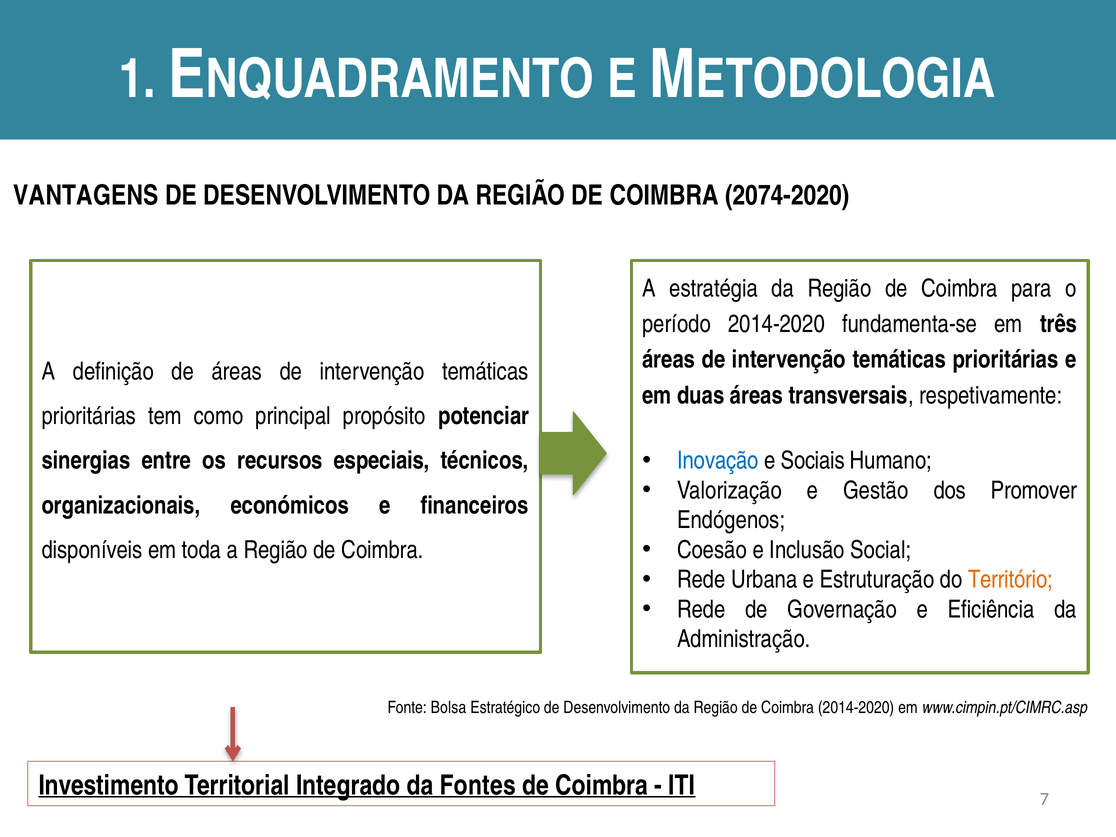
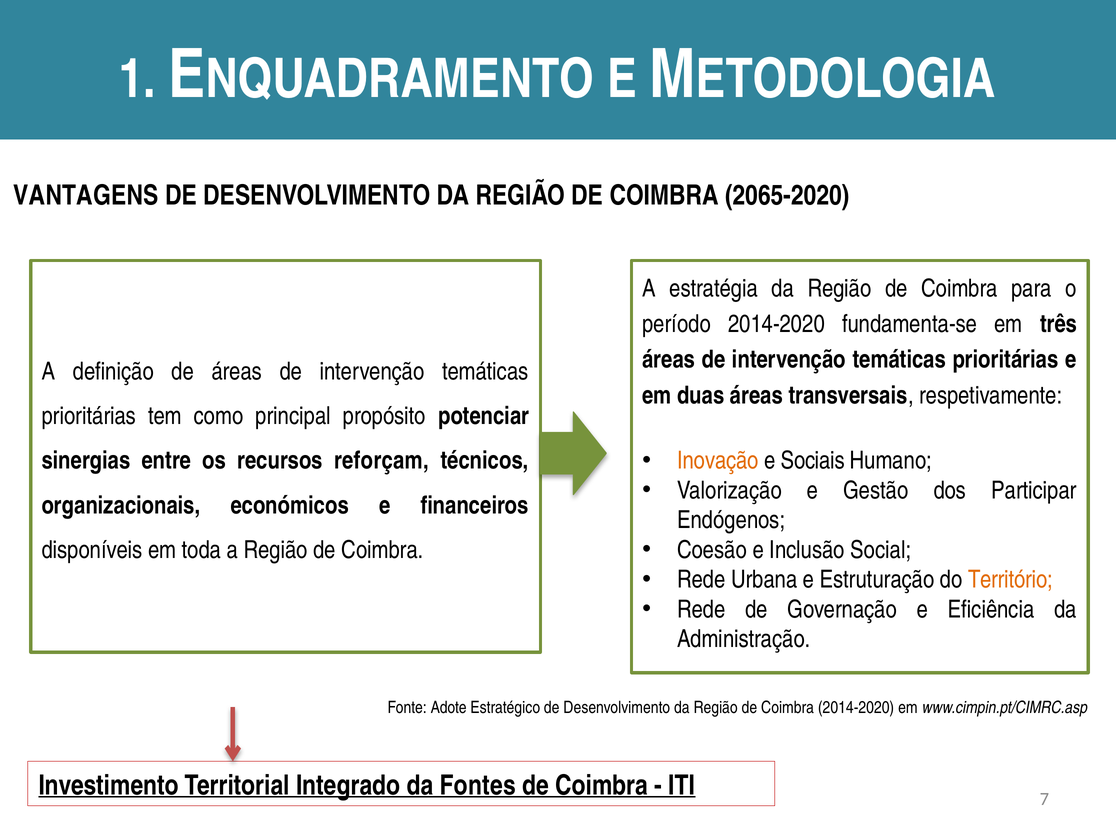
2074-2020: 2074-2020 -> 2065-2020 (787, 196)
Inovação colour: blue -> orange (718, 461)
especiais: especiais -> reforçam (381, 461)
Promover: Promover -> Participar (1034, 491)
Bolsa: Bolsa -> Adote (449, 708)
